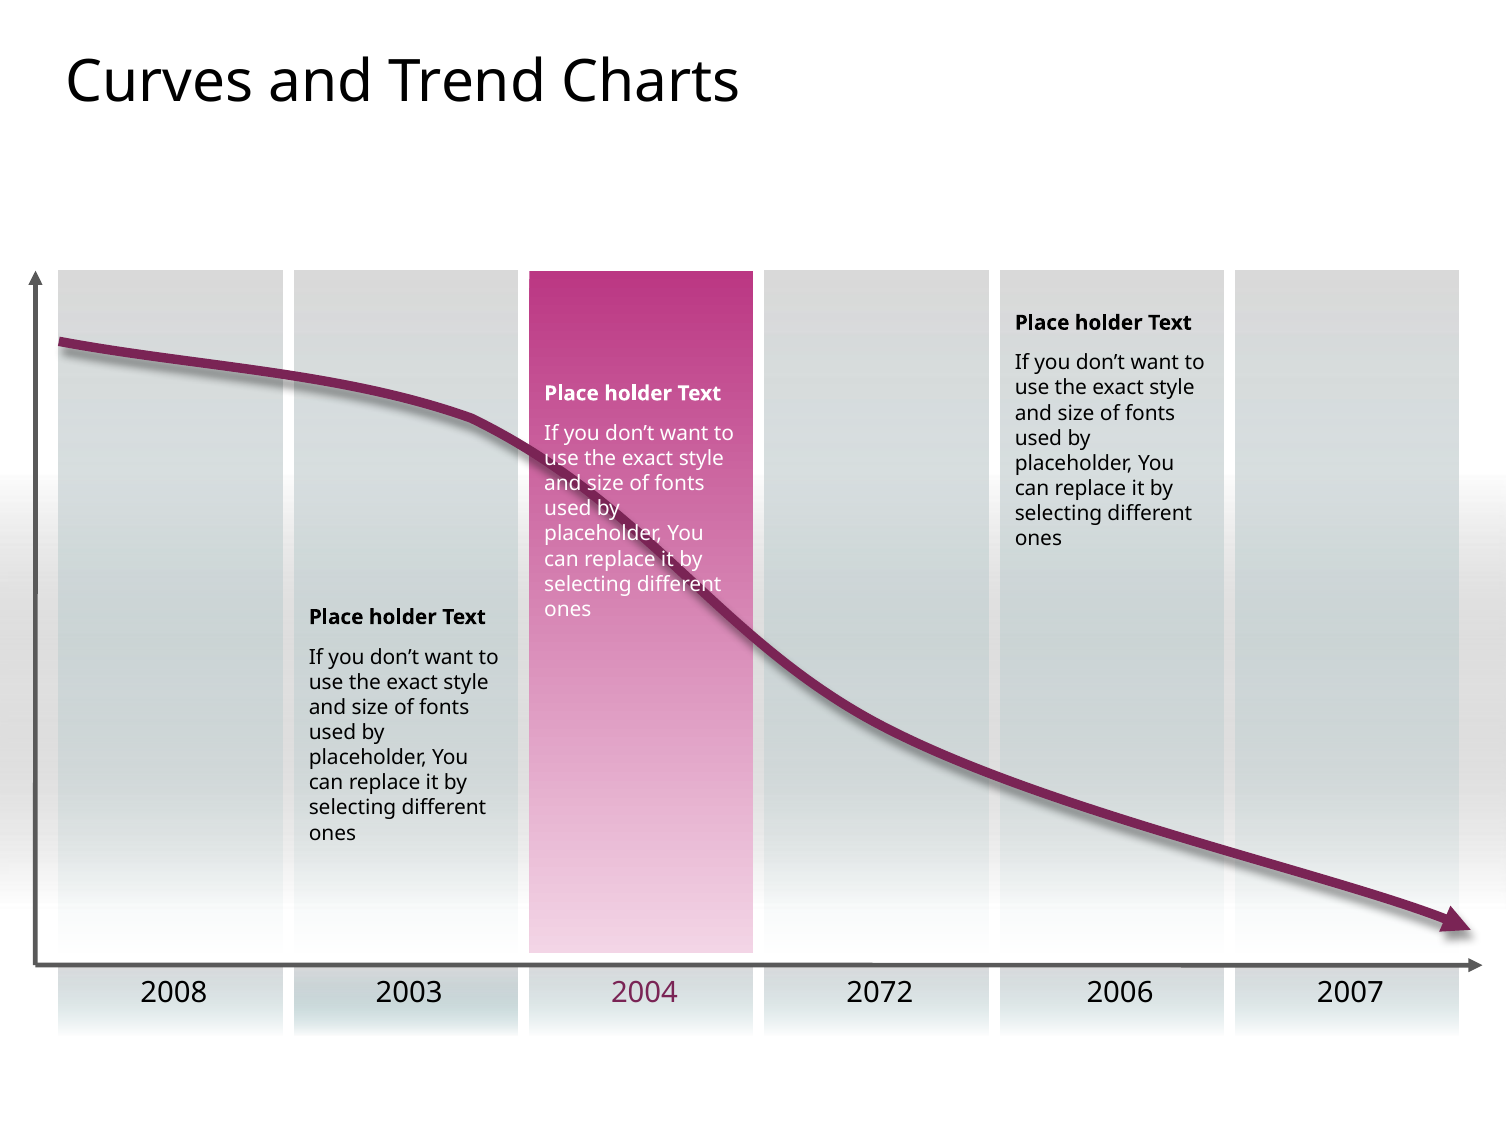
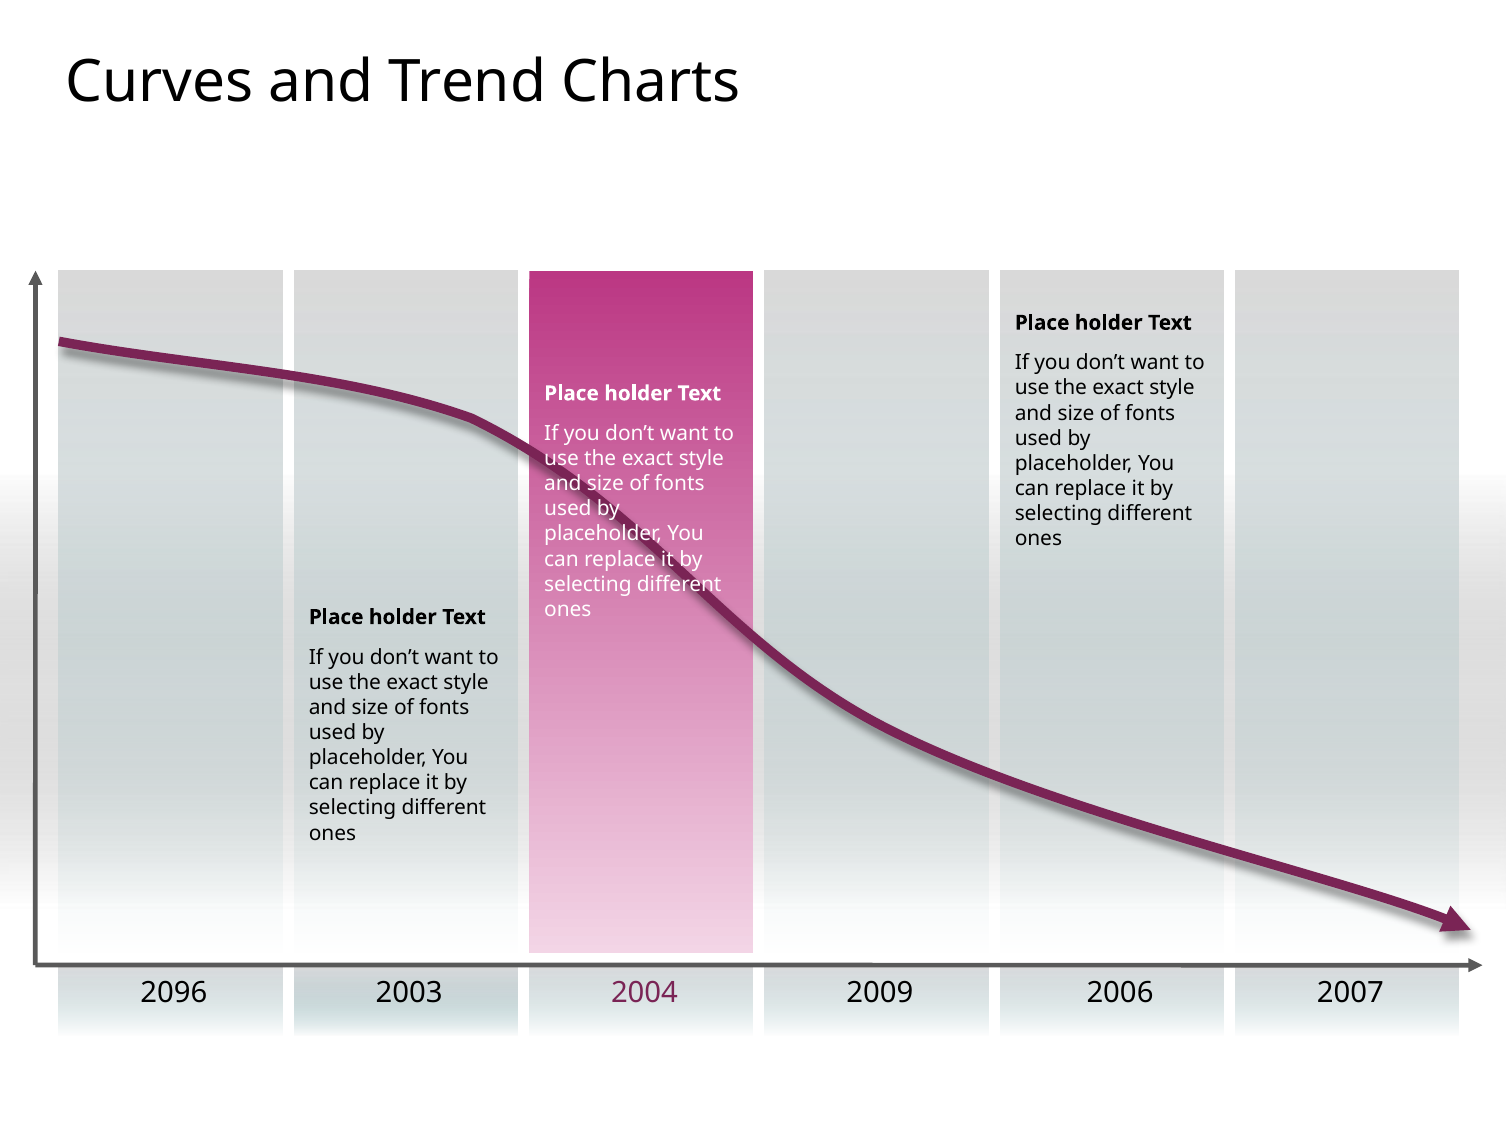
2008: 2008 -> 2096 (174, 992)
2072: 2072 -> 2009 (880, 992)
